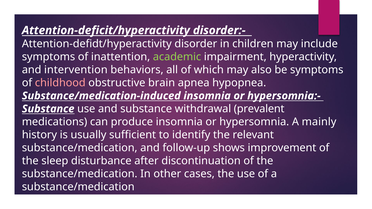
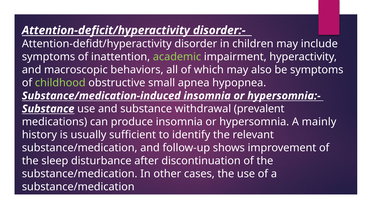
intervention: intervention -> macroscopic (76, 70)
childhood colour: pink -> light green (60, 83)
brain: brain -> small (162, 83)
